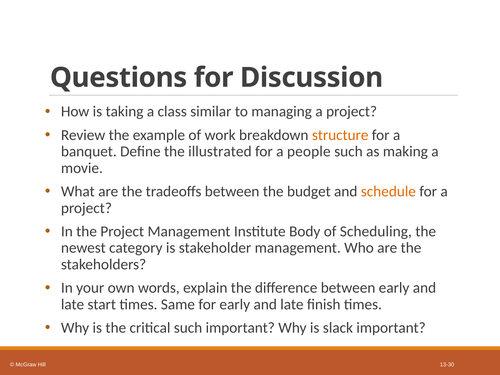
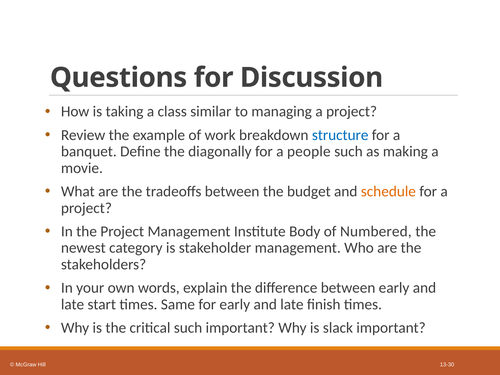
structure colour: orange -> blue (340, 135)
illustrated: illustrated -> diagonally (220, 152)
Scheduling: Scheduling -> Numbered (376, 231)
